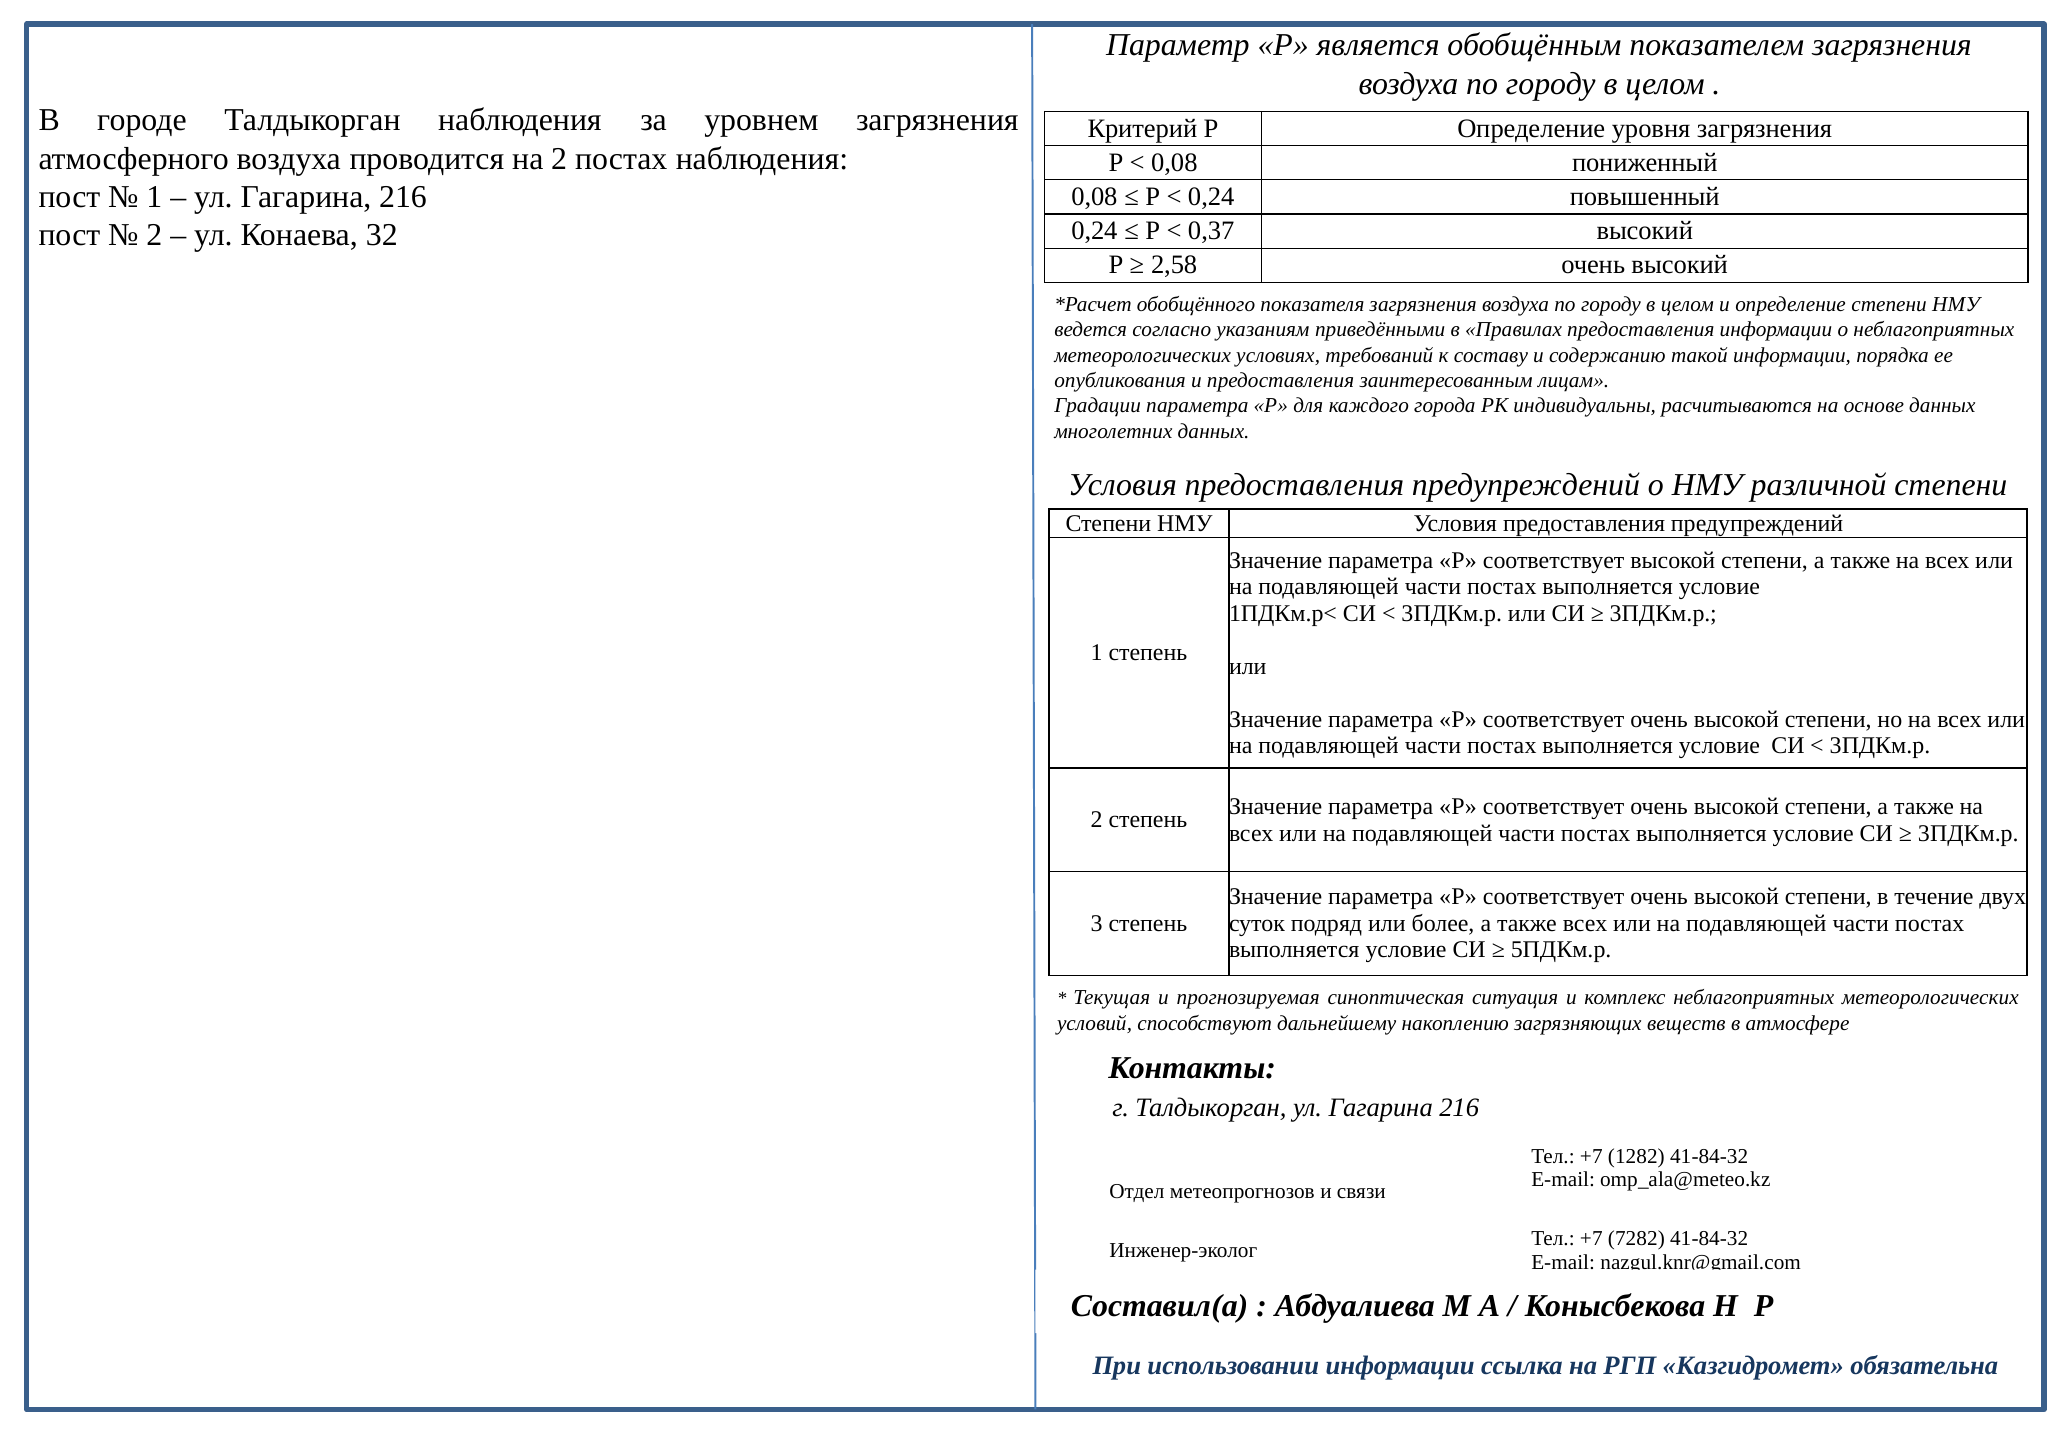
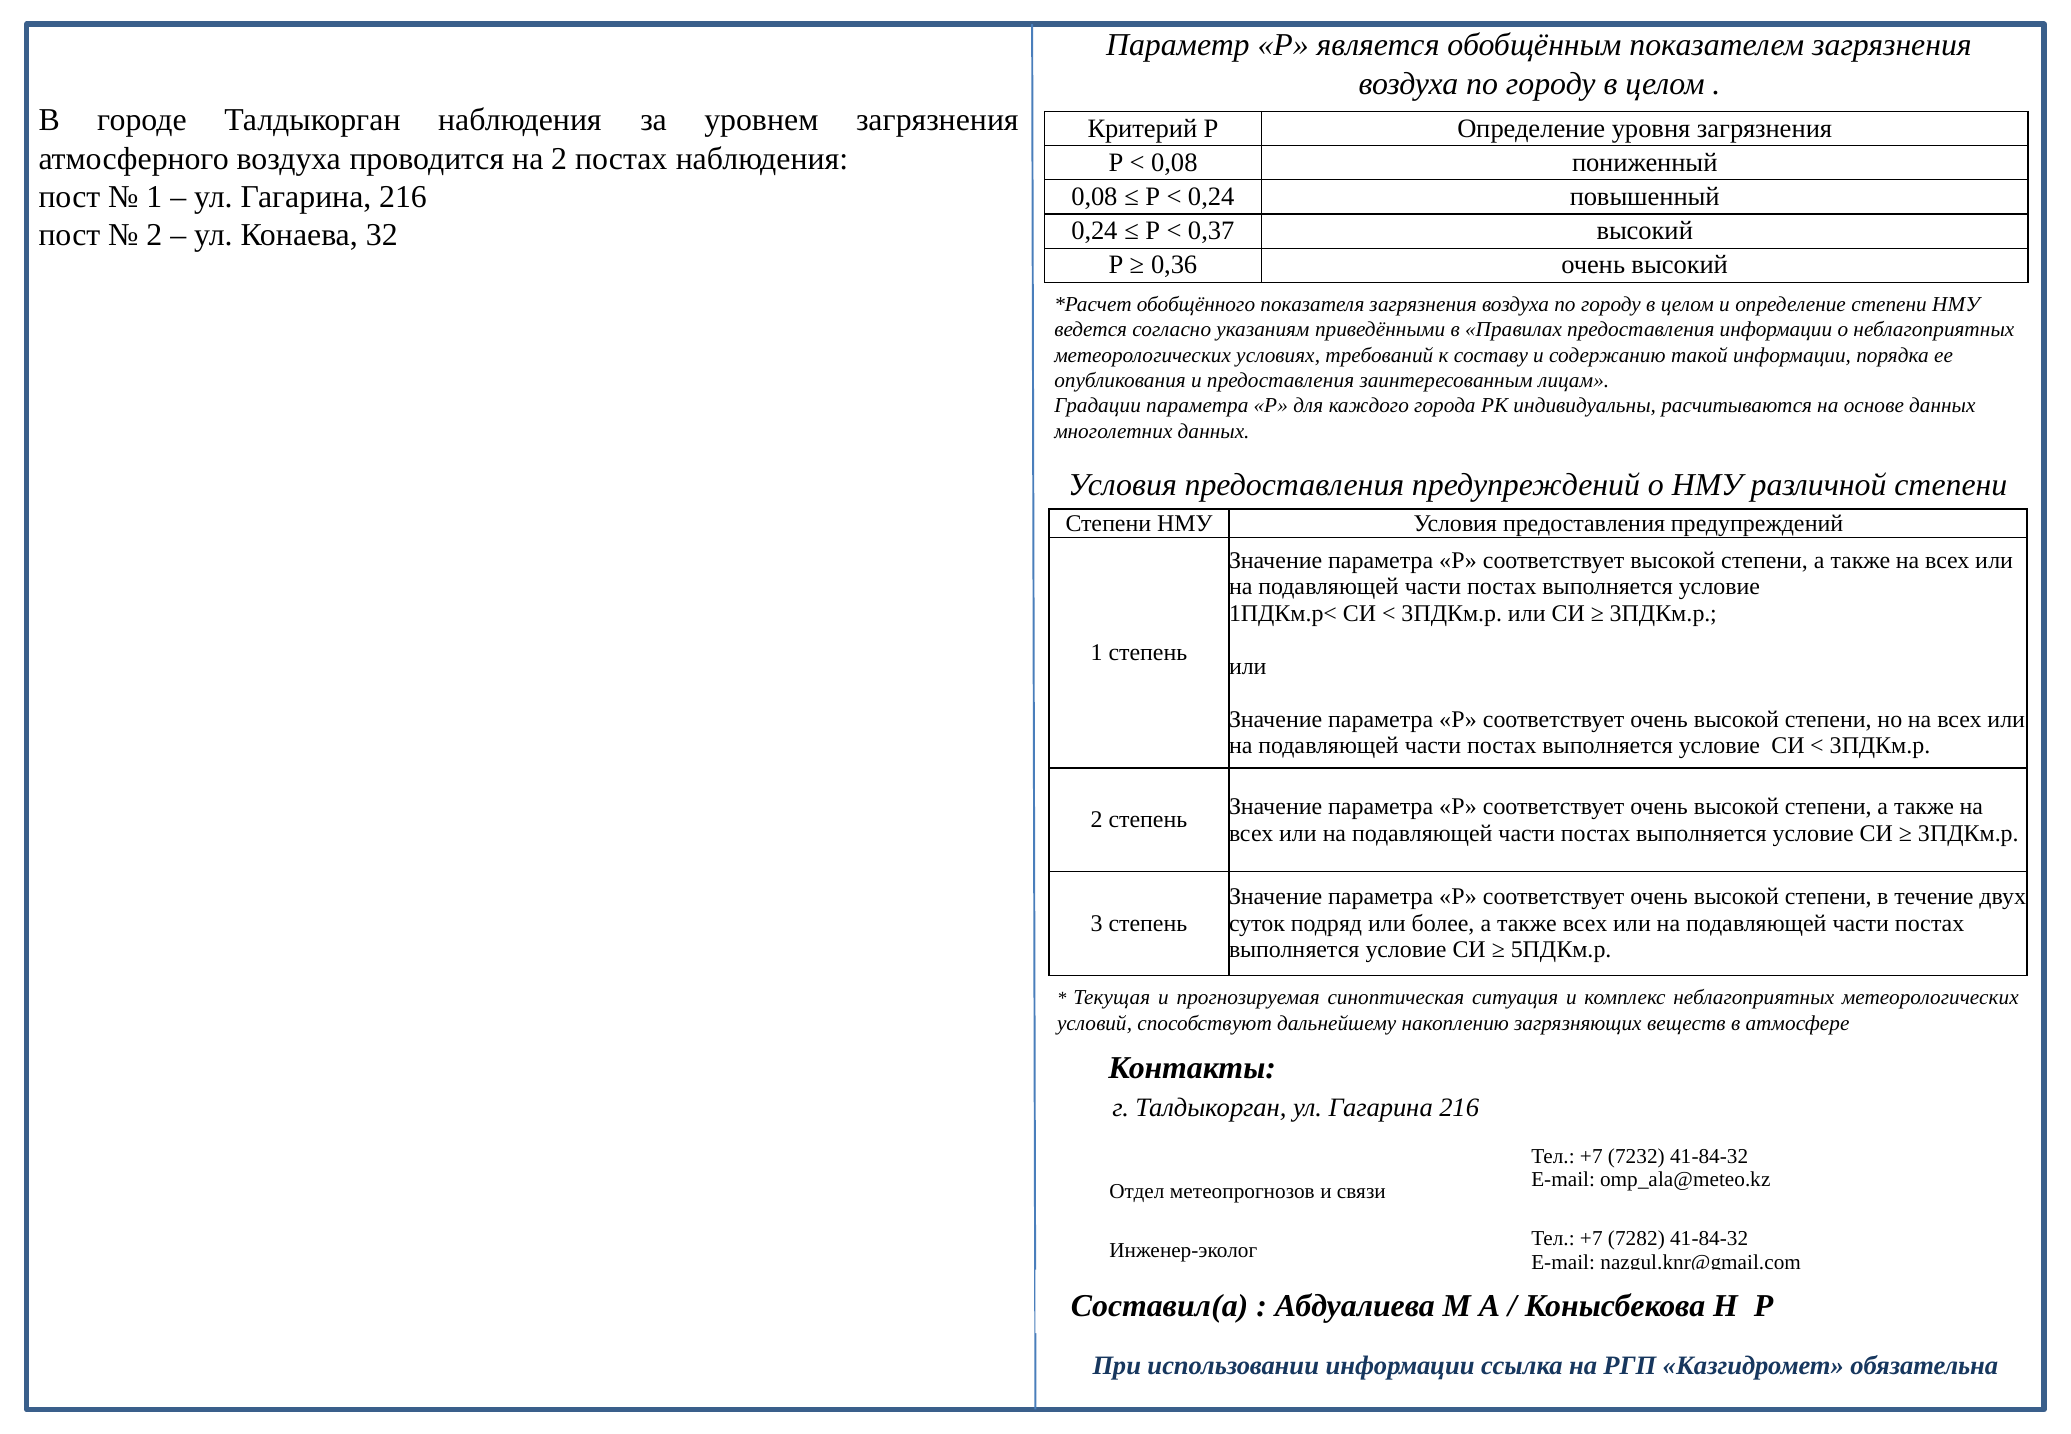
2,58: 2,58 -> 0,36 (1174, 265)
1282: 1282 -> 7232 (1636, 1156)
